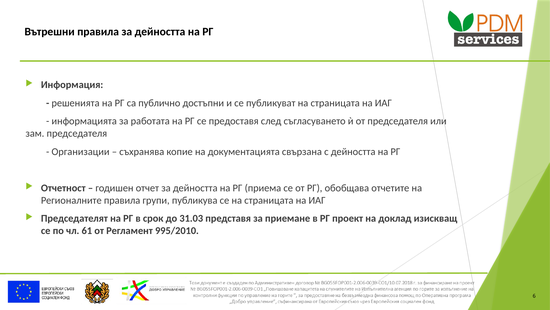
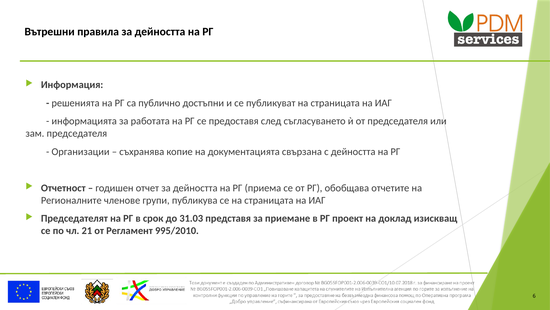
Регионалните правила: правила -> членове (122, 200)
61: 61 -> 21 (87, 230)
